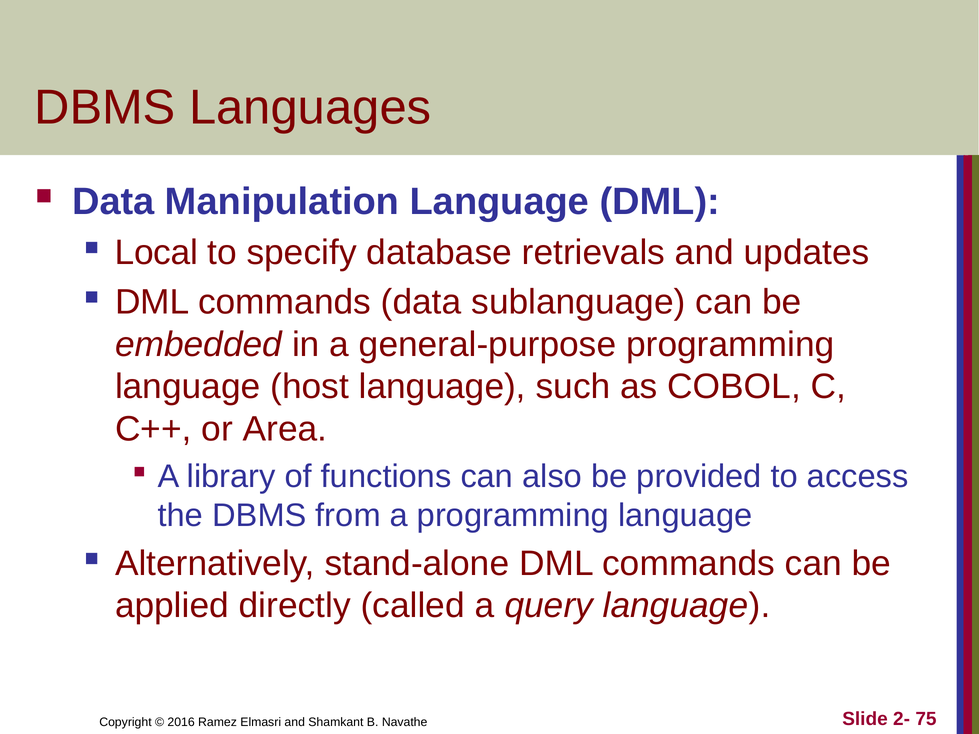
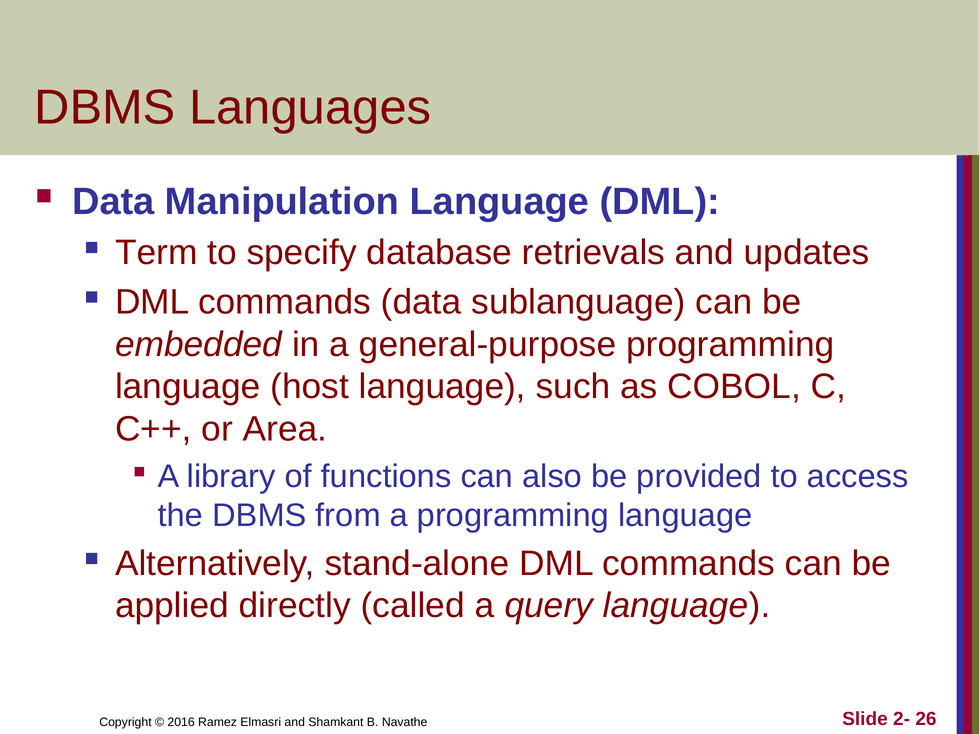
Local: Local -> Term (156, 253)
75: 75 -> 26 (926, 719)
